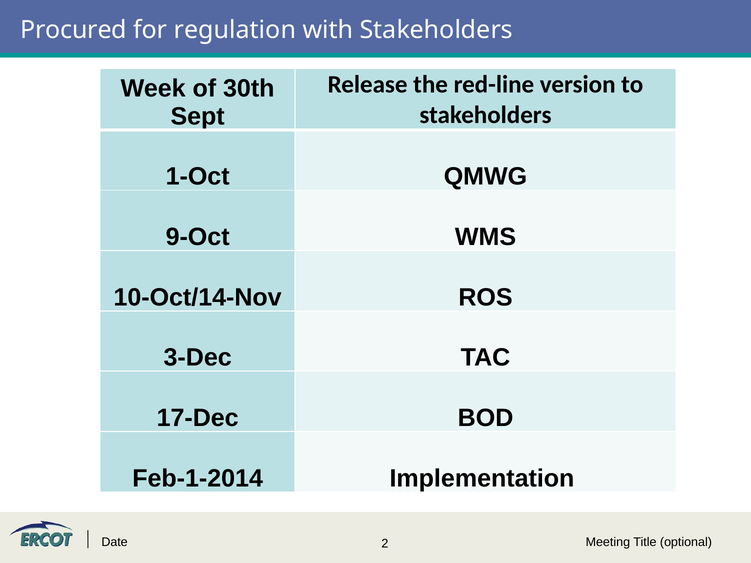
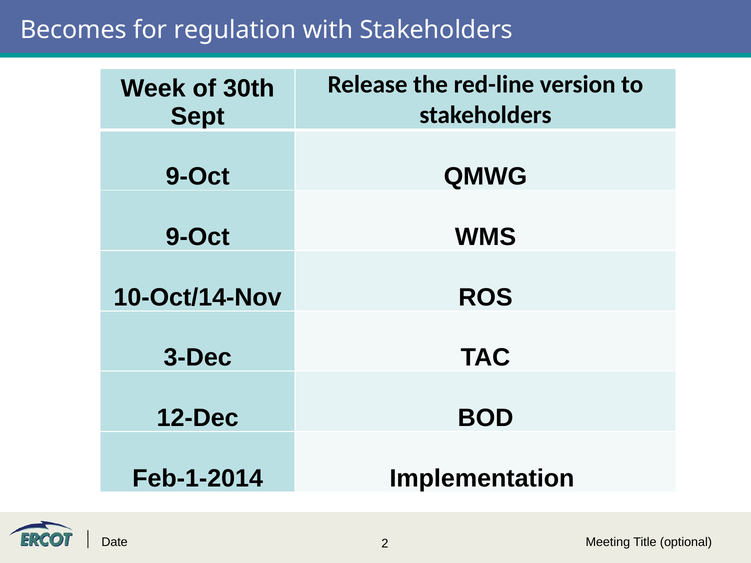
Procured: Procured -> Becomes (73, 30)
1-Oct: 1-Oct -> 9-Oct (198, 177)
17-Dec: 17-Dec -> 12-Dec (198, 418)
